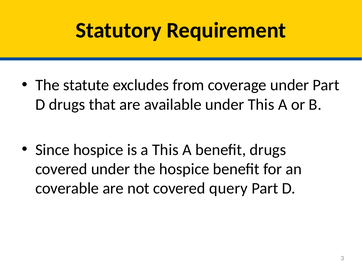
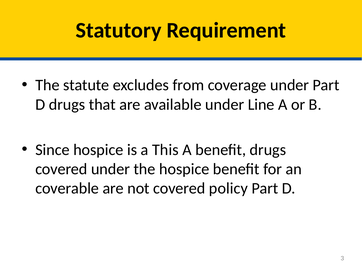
under This: This -> Line (261, 104)
query: query -> policy (228, 188)
